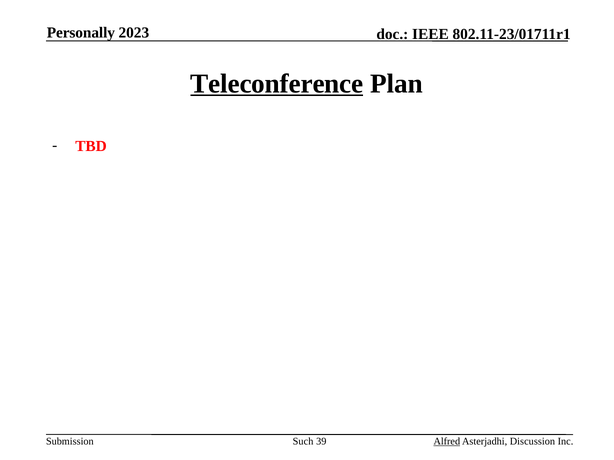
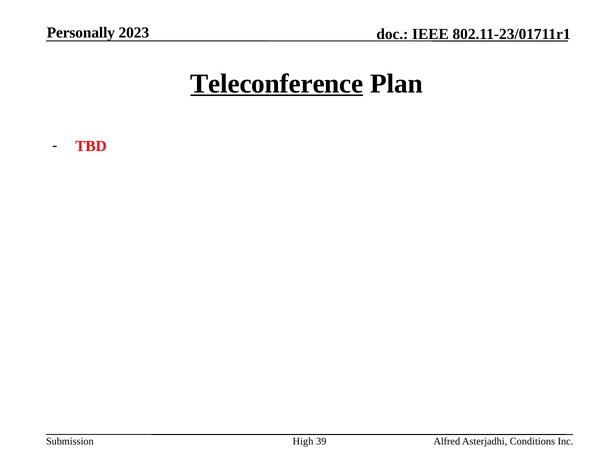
Such: Such -> High (303, 442)
Alfred underline: present -> none (447, 442)
Discussion: Discussion -> Conditions (532, 442)
